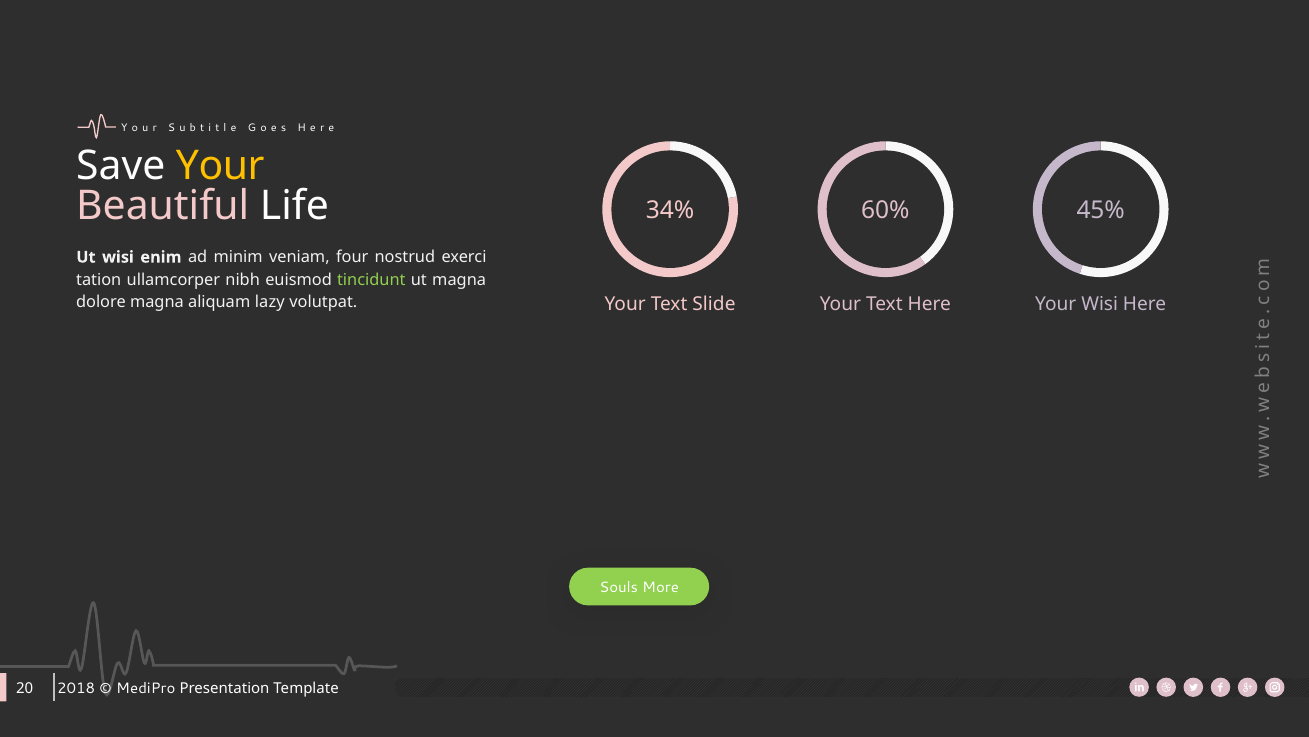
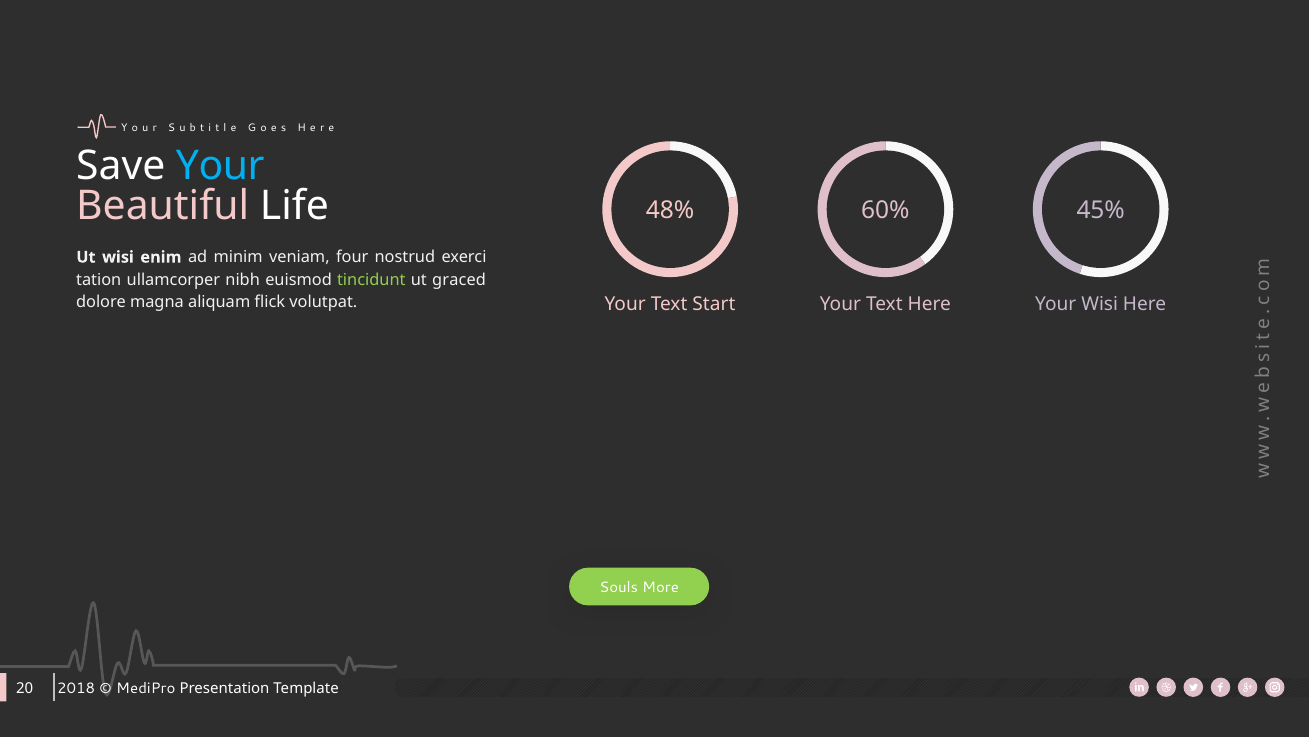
Your colour: yellow -> light blue (220, 166)
34%: 34% -> 48% (670, 211)
ut magna: magna -> graced (459, 279)
lazy: lazy -> flick (270, 302)
Slide: Slide -> Start (714, 304)
